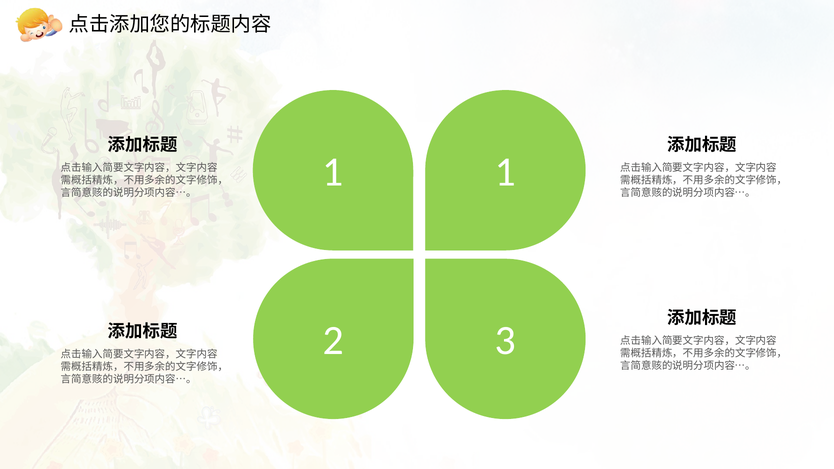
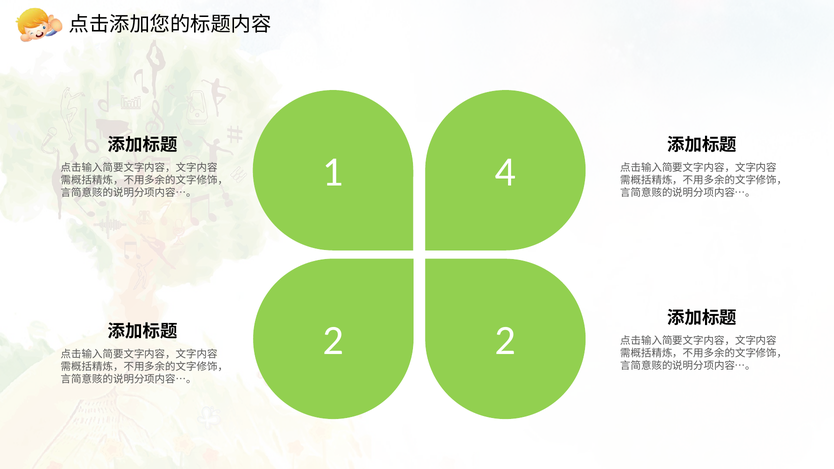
1 1: 1 -> 4 (505, 172)
2 3: 3 -> 2 (505, 341)
